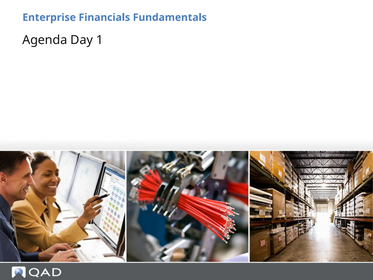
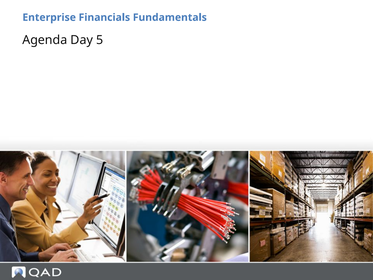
1: 1 -> 5 (100, 40)
